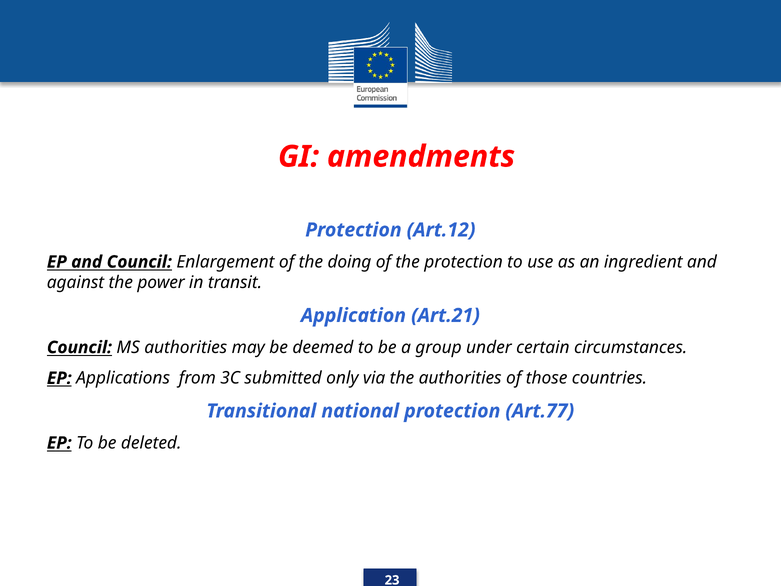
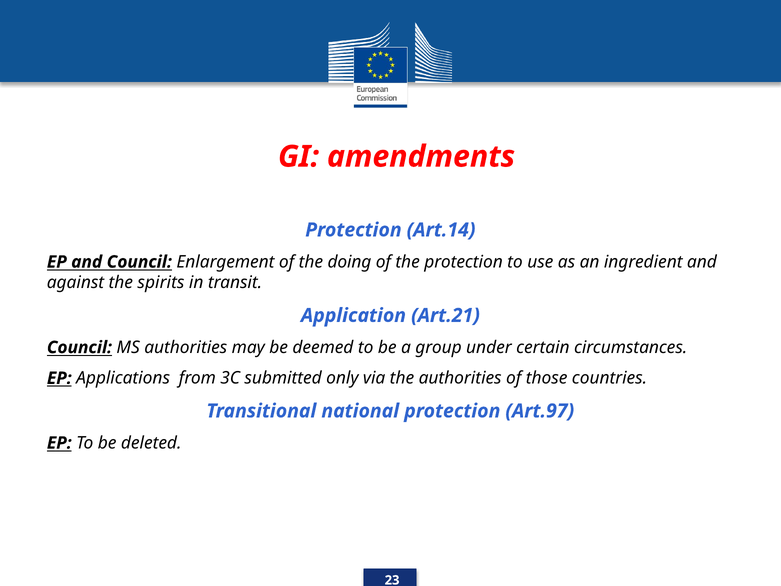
Art.12: Art.12 -> Art.14 (441, 230)
power: power -> spirits (161, 283)
Art.77: Art.77 -> Art.97 (540, 411)
